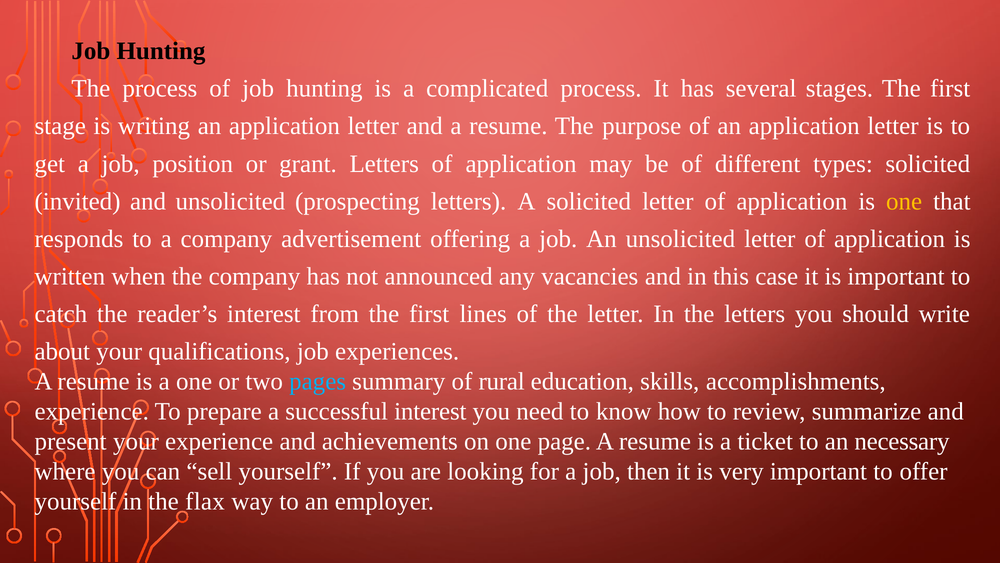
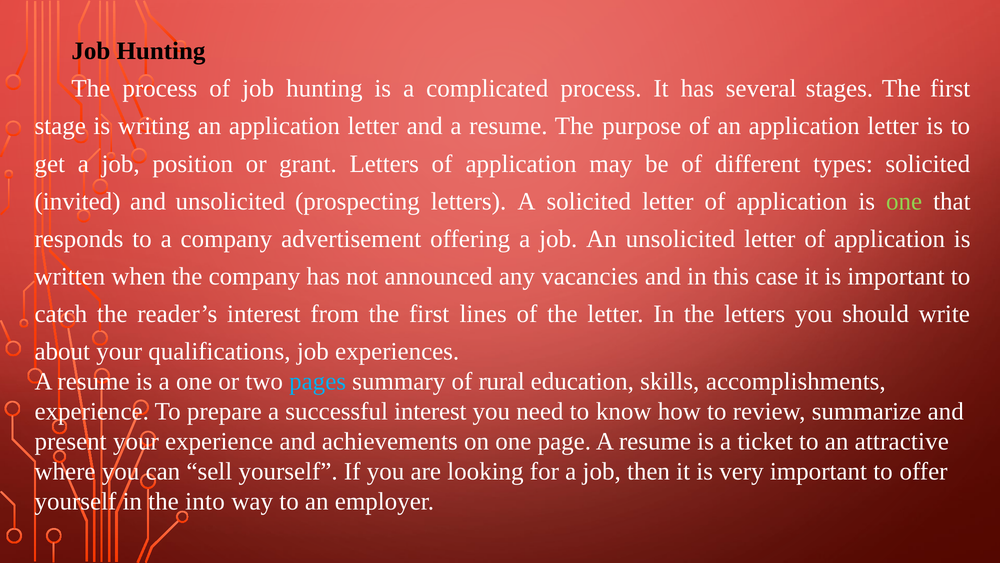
one colour: yellow -> light green (904, 201)
necessary: necessary -> attractive (902, 441)
flax: flax -> into (205, 501)
